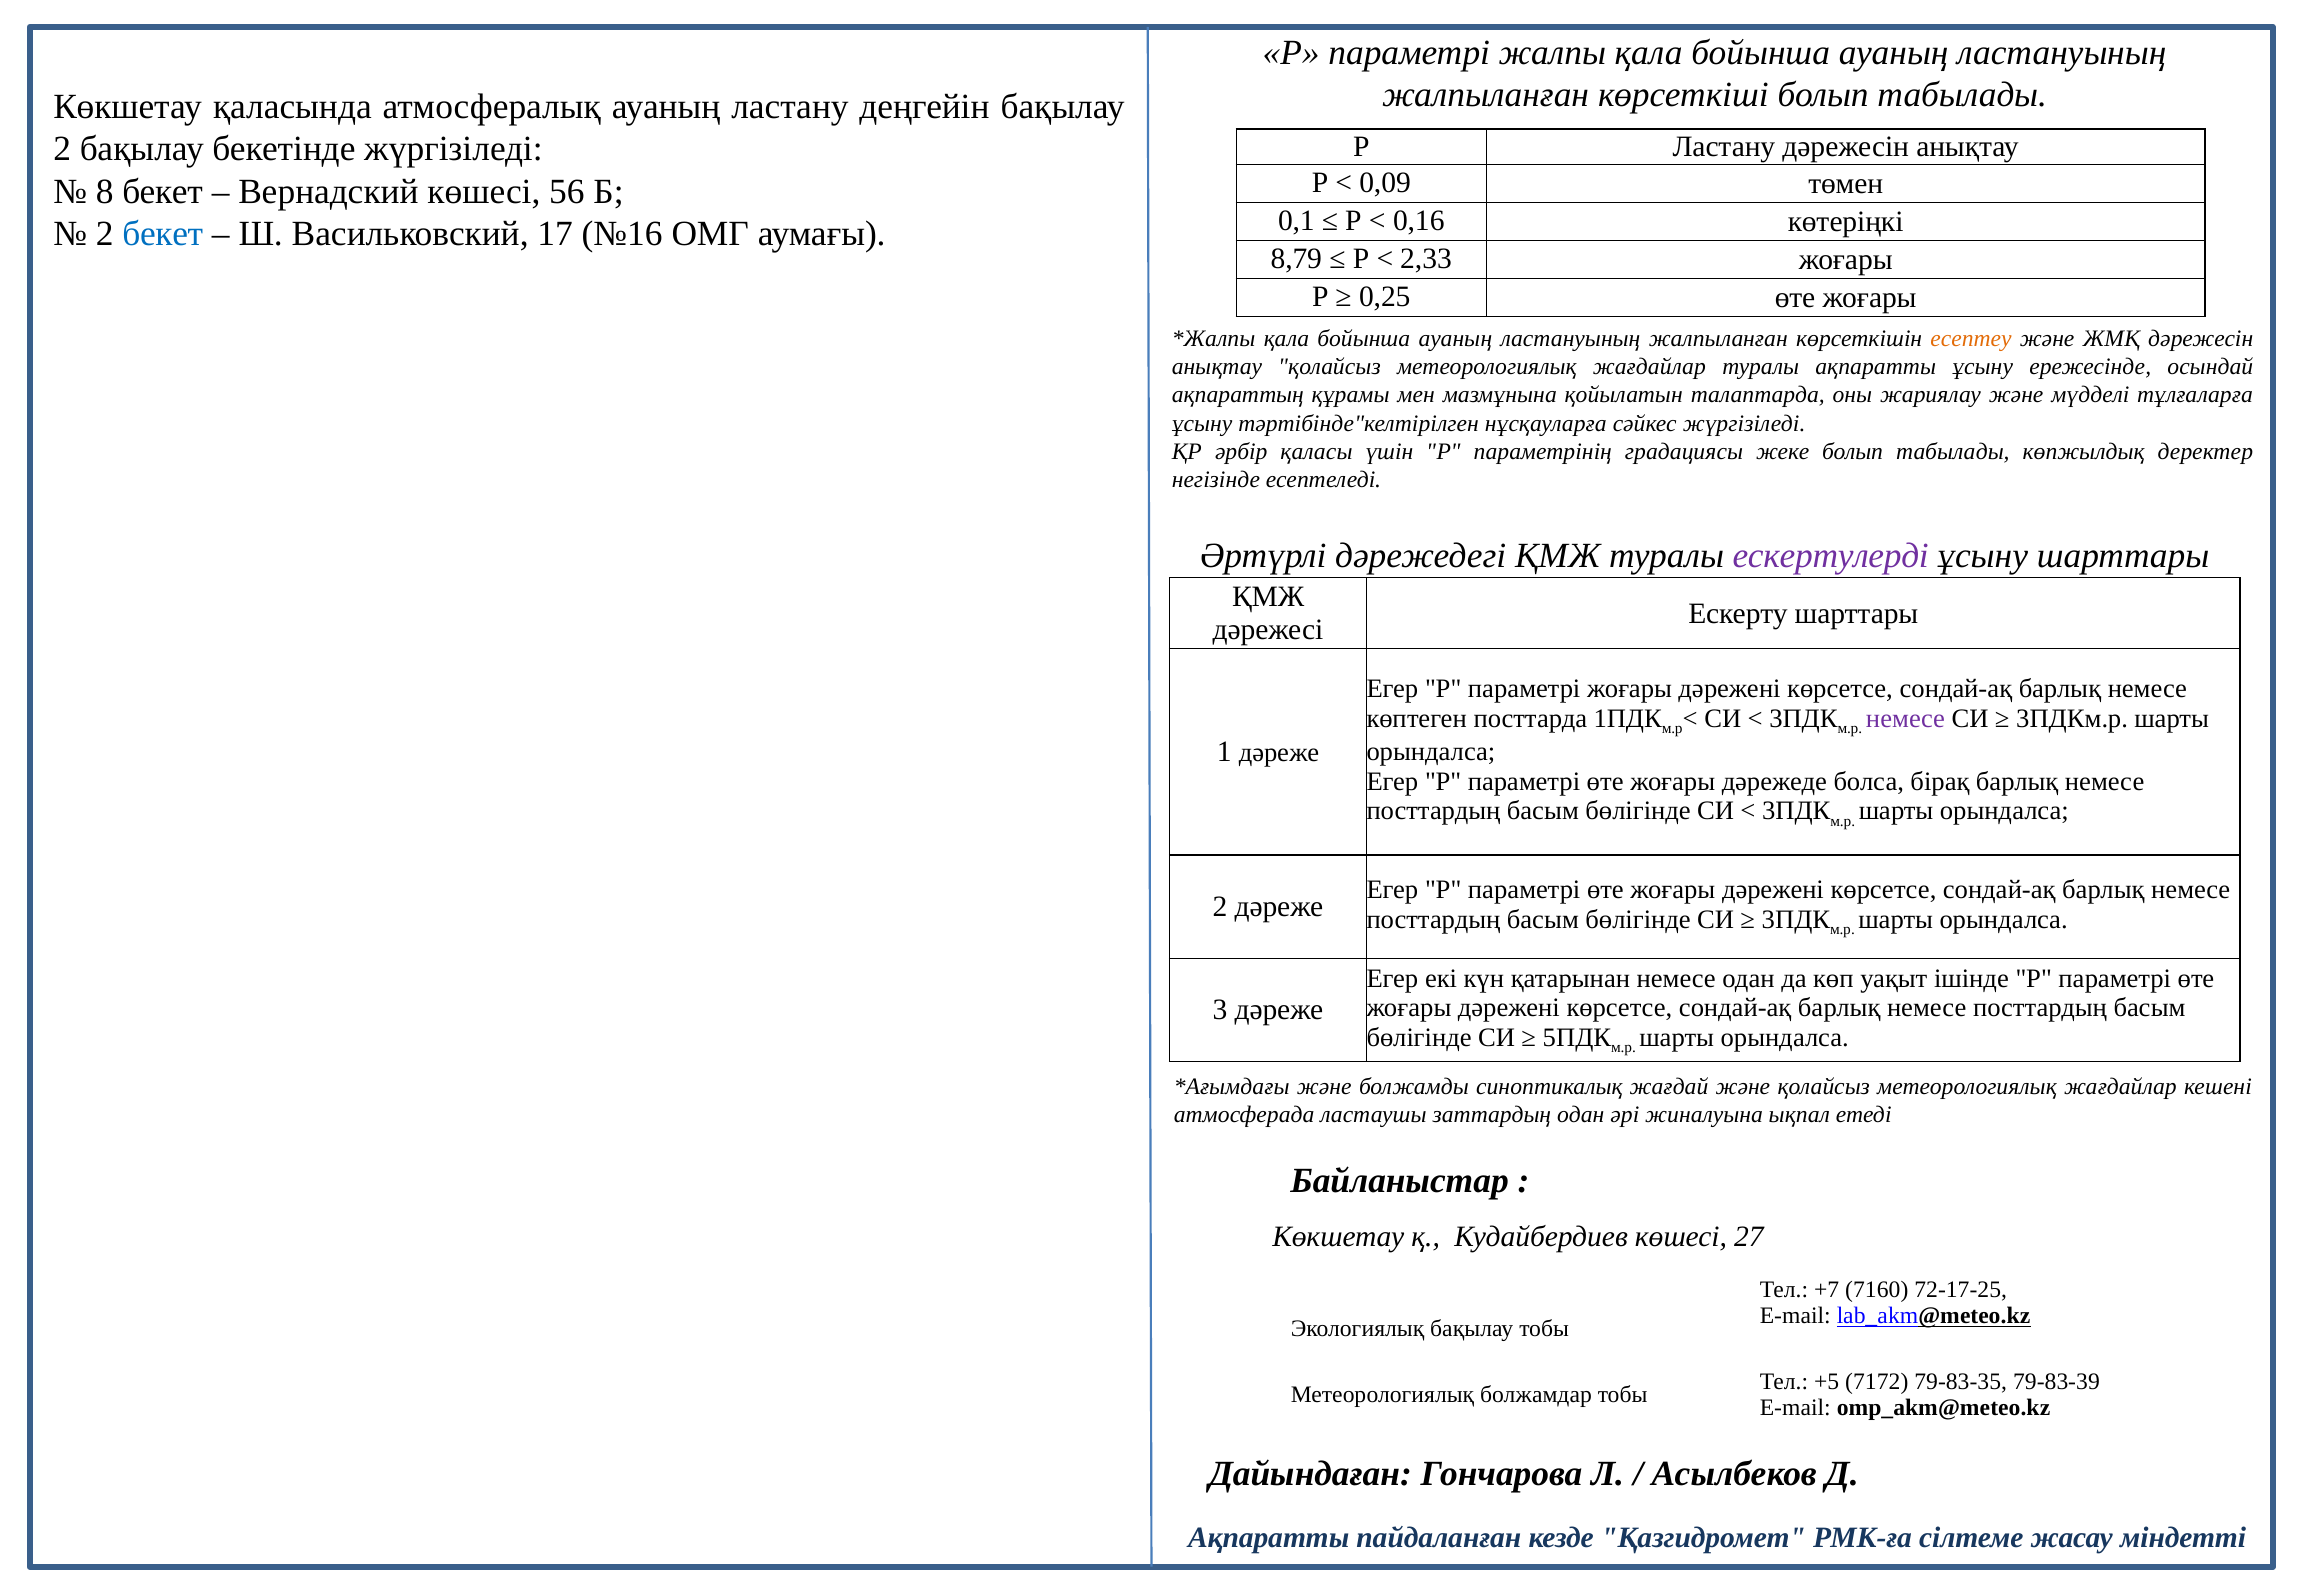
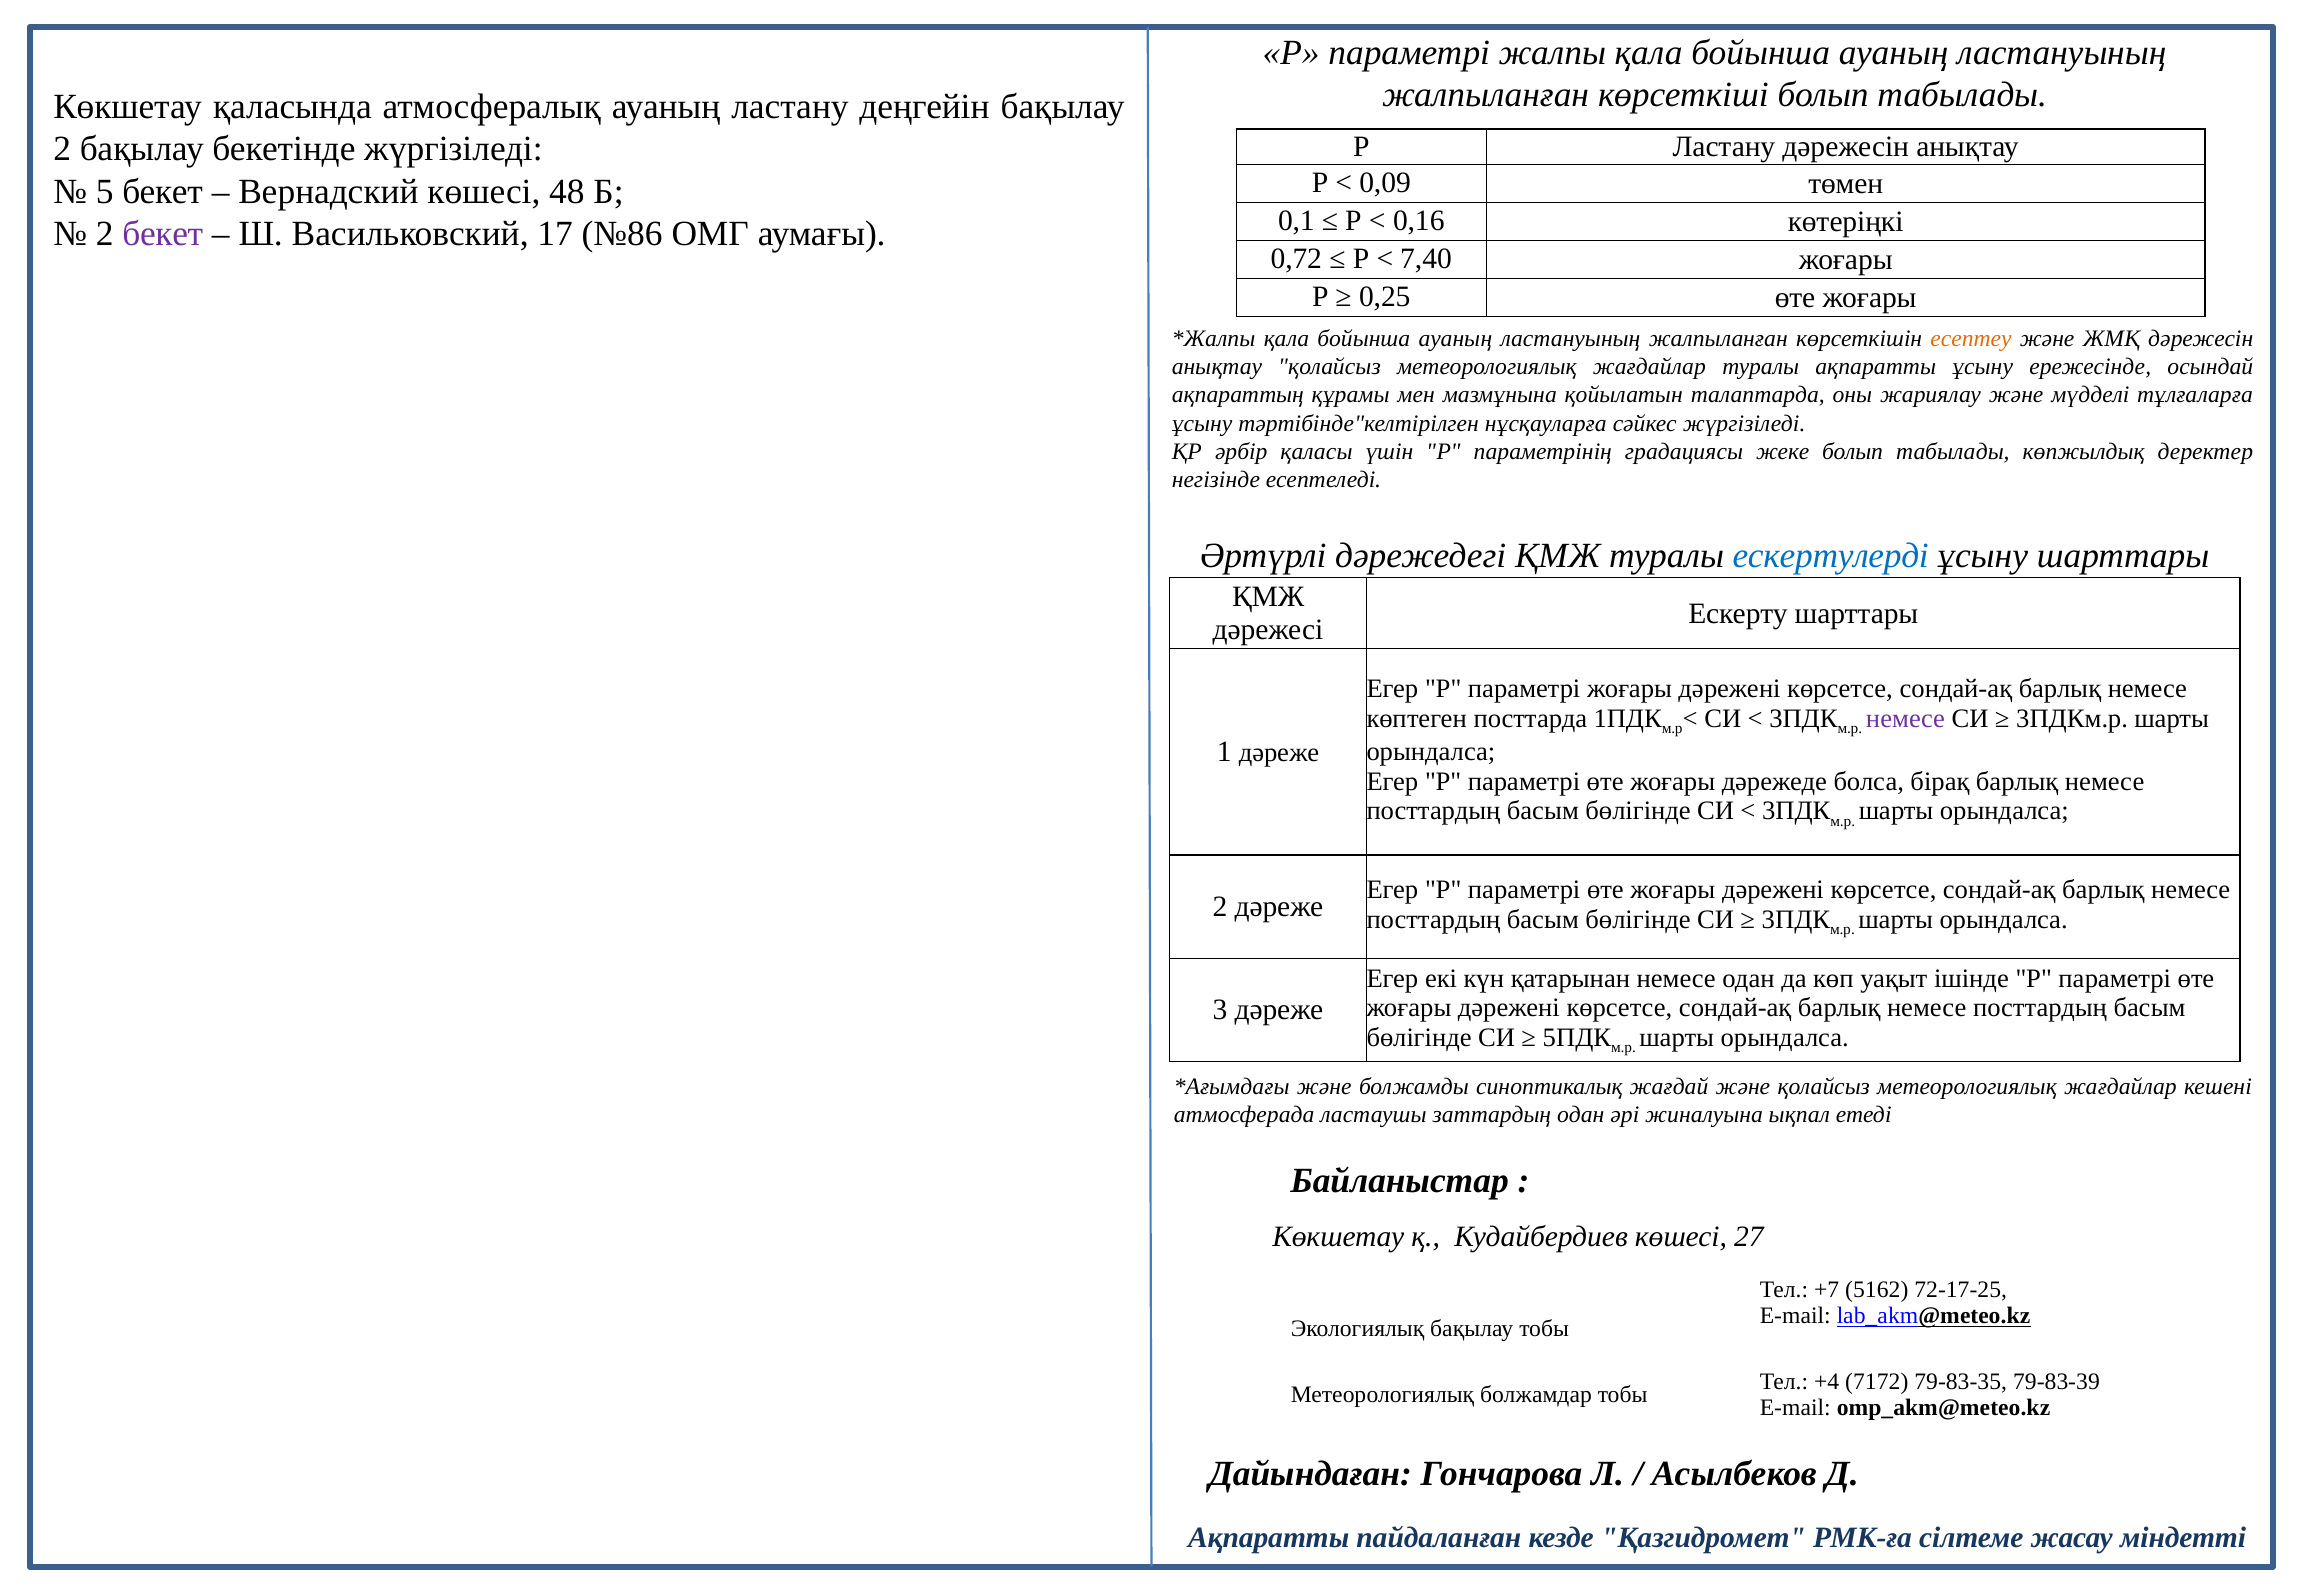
8: 8 -> 5 (105, 192)
56: 56 -> 48 (567, 192)
бекет colour: blue -> purple (163, 234)
№16: №16 -> №86 (622, 234)
8,79: 8,79 -> 0,72 (1296, 259)
2,33: 2,33 -> 7,40 (1426, 259)
ескертулерді colour: purple -> blue (1831, 556)
7160: 7160 -> 5162 (1877, 1290)
+5: +5 -> +4 (1827, 1382)
